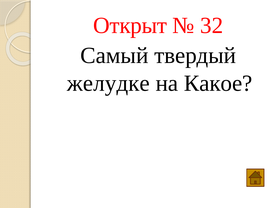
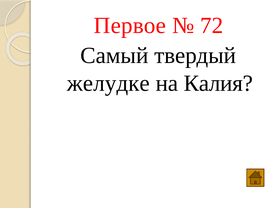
Открыт: Открыт -> Первое (130, 25)
32: 32 -> 72 (212, 25)
Какое: Какое -> Калия (218, 83)
